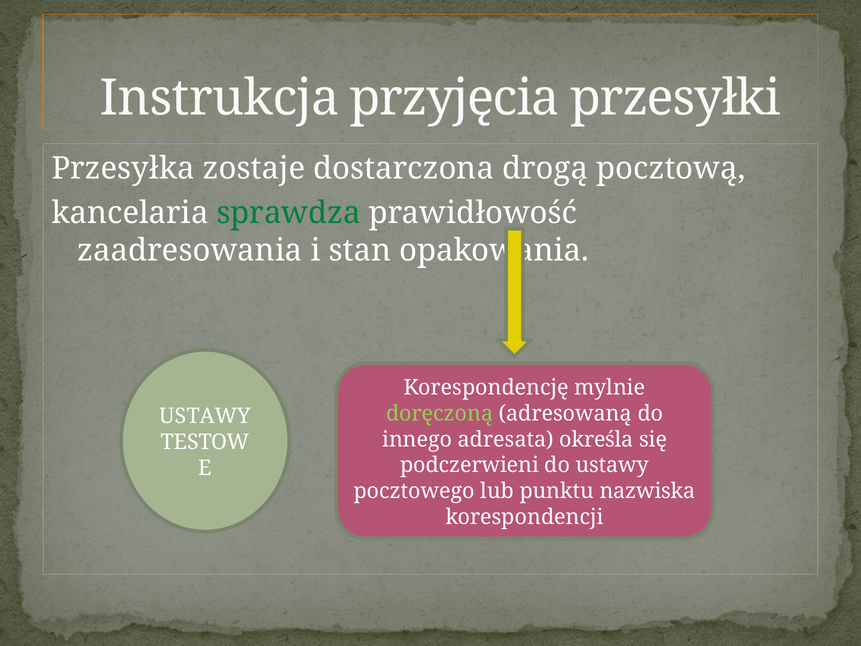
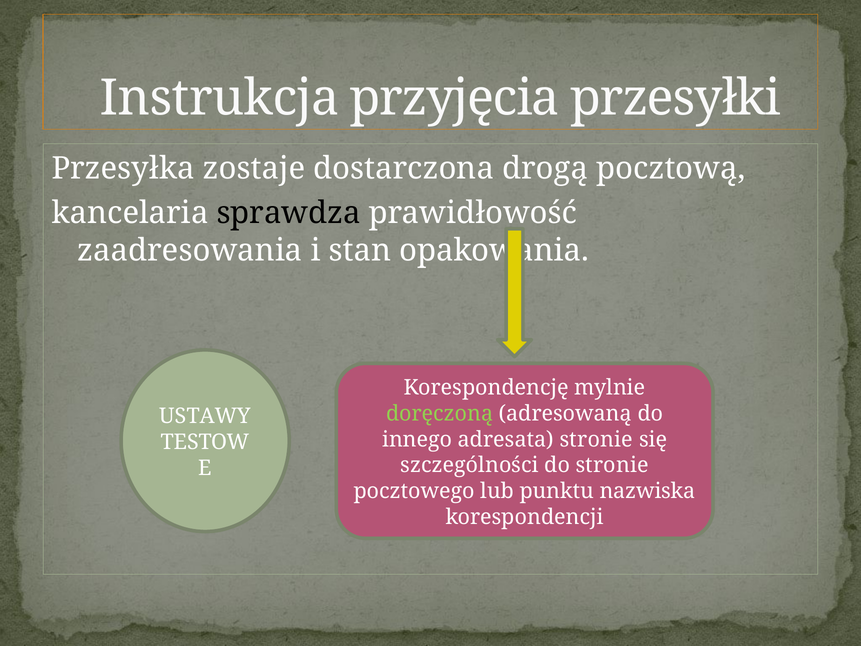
sprawdza colour: green -> black (289, 213)
adresata określa: określa -> stronie (596, 439)
podczerwieni: podczerwieni -> szczególności (470, 465)
do ustawy: ustawy -> stronie (612, 465)
